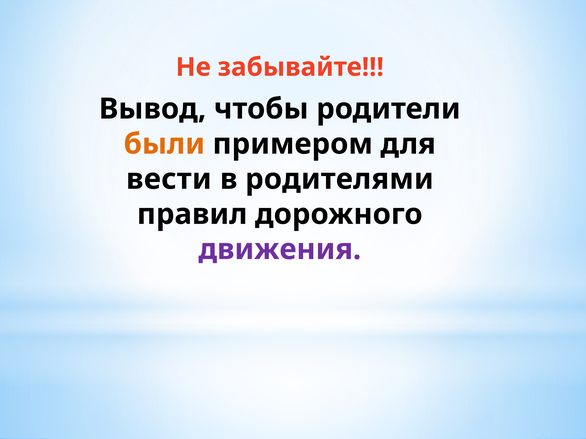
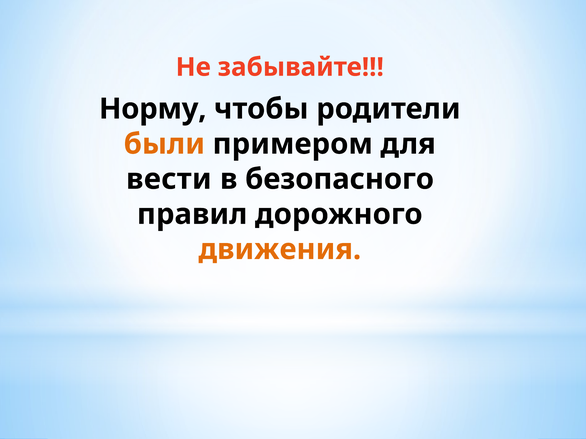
Вывод: Вывод -> Норму (153, 109)
родителями: родителями -> безопасного (340, 179)
движения colour: purple -> orange (280, 250)
